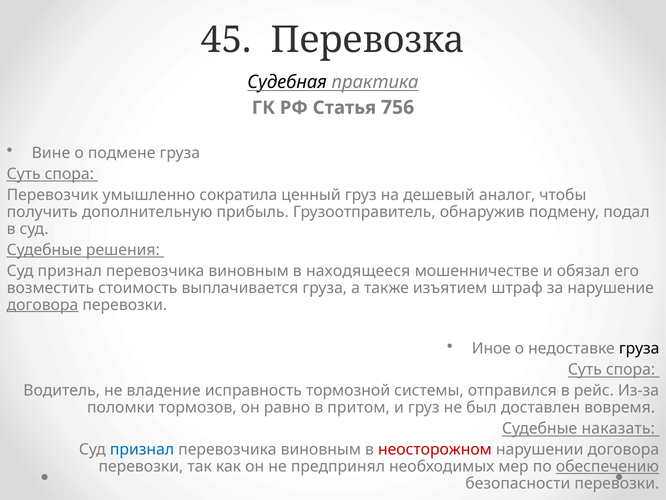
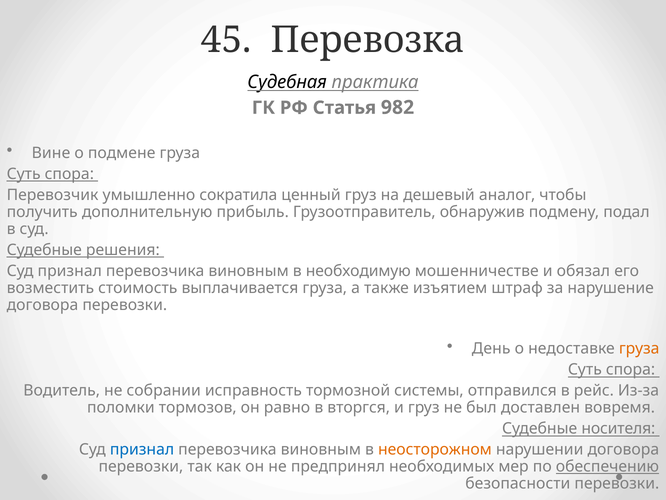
756: 756 -> 982 (398, 107)
находящееся: находящееся -> необходимую (358, 271)
договора underline: present -> none (42, 305)
Иное: Иное -> День (491, 348)
груза colour: black -> orange (639, 348)
владение: владение -> собрании (164, 390)
притом: притом -> вторгся (359, 407)
наказать: наказать -> носителя (618, 428)
неосторожном colour: red -> orange (435, 449)
